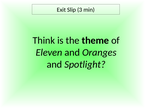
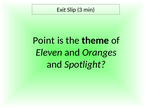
Think: Think -> Point (44, 41)
